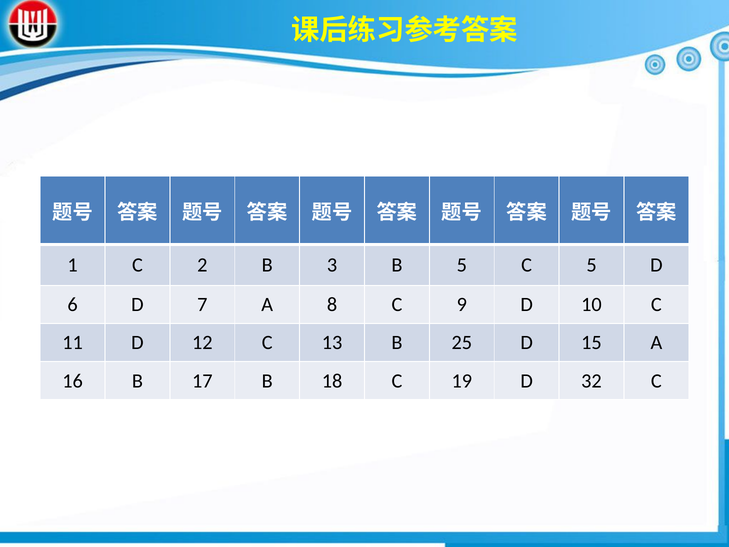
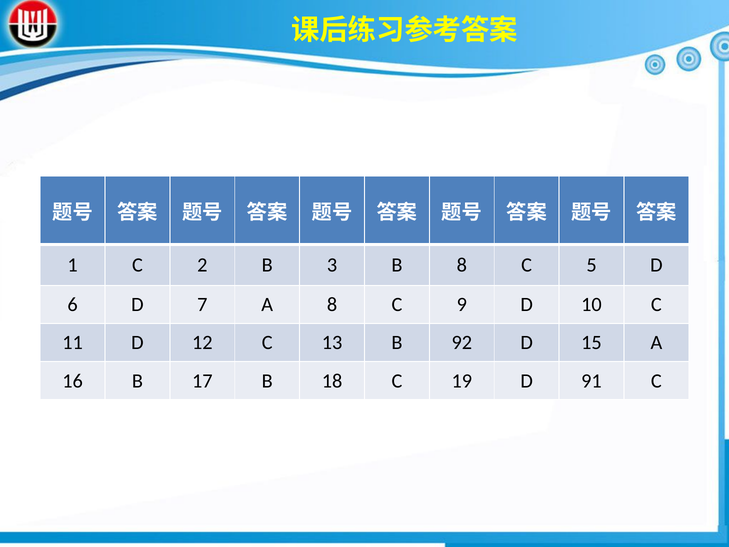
B 5: 5 -> 8 (462, 265)
25: 25 -> 92 (462, 343)
32: 32 -> 91 (591, 381)
